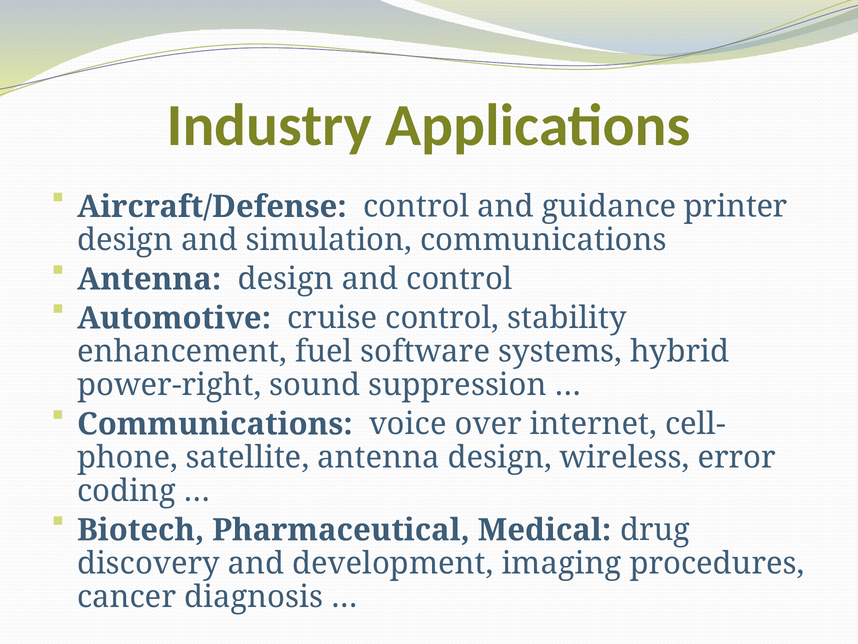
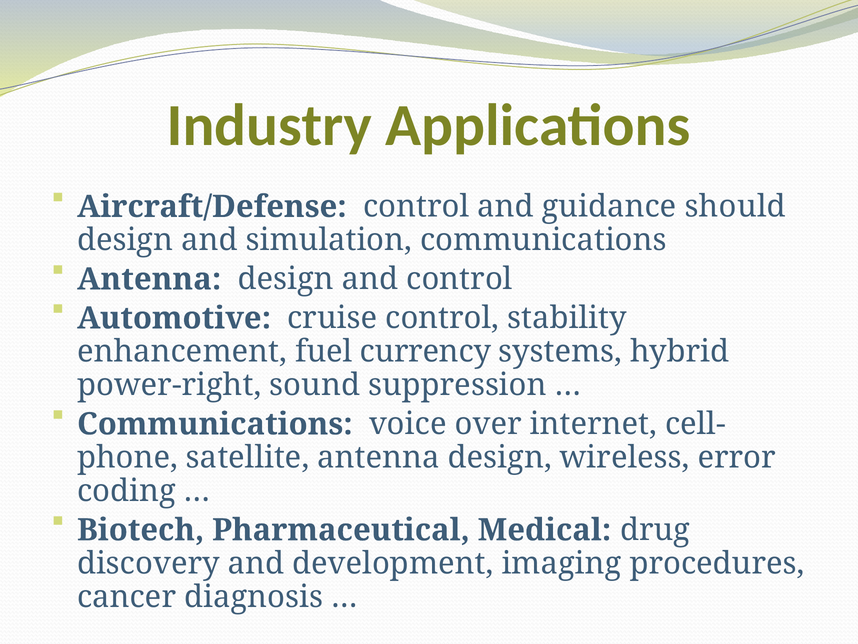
printer: printer -> should (735, 207)
software: software -> currency (425, 351)
